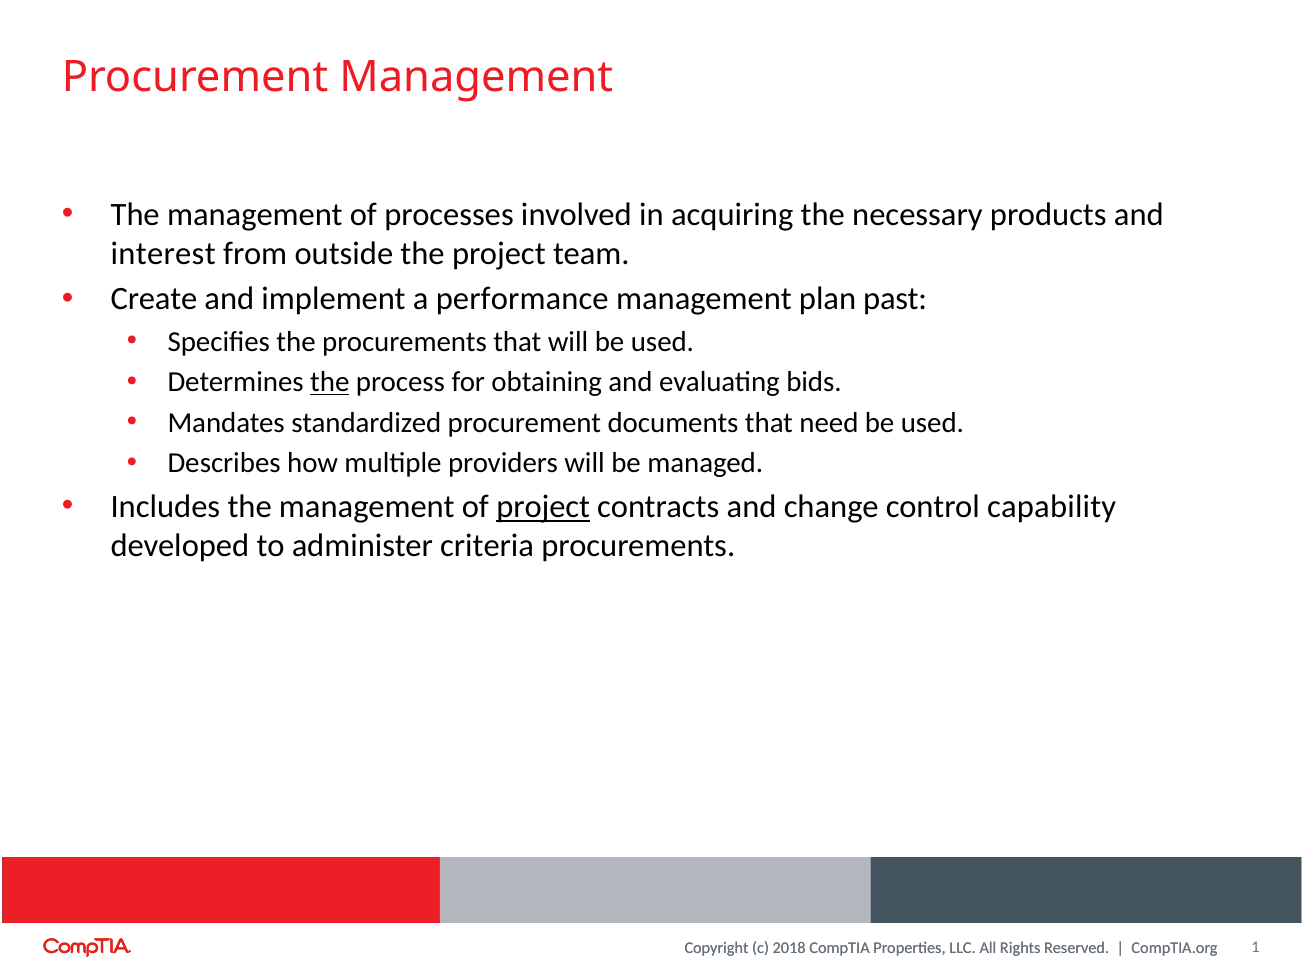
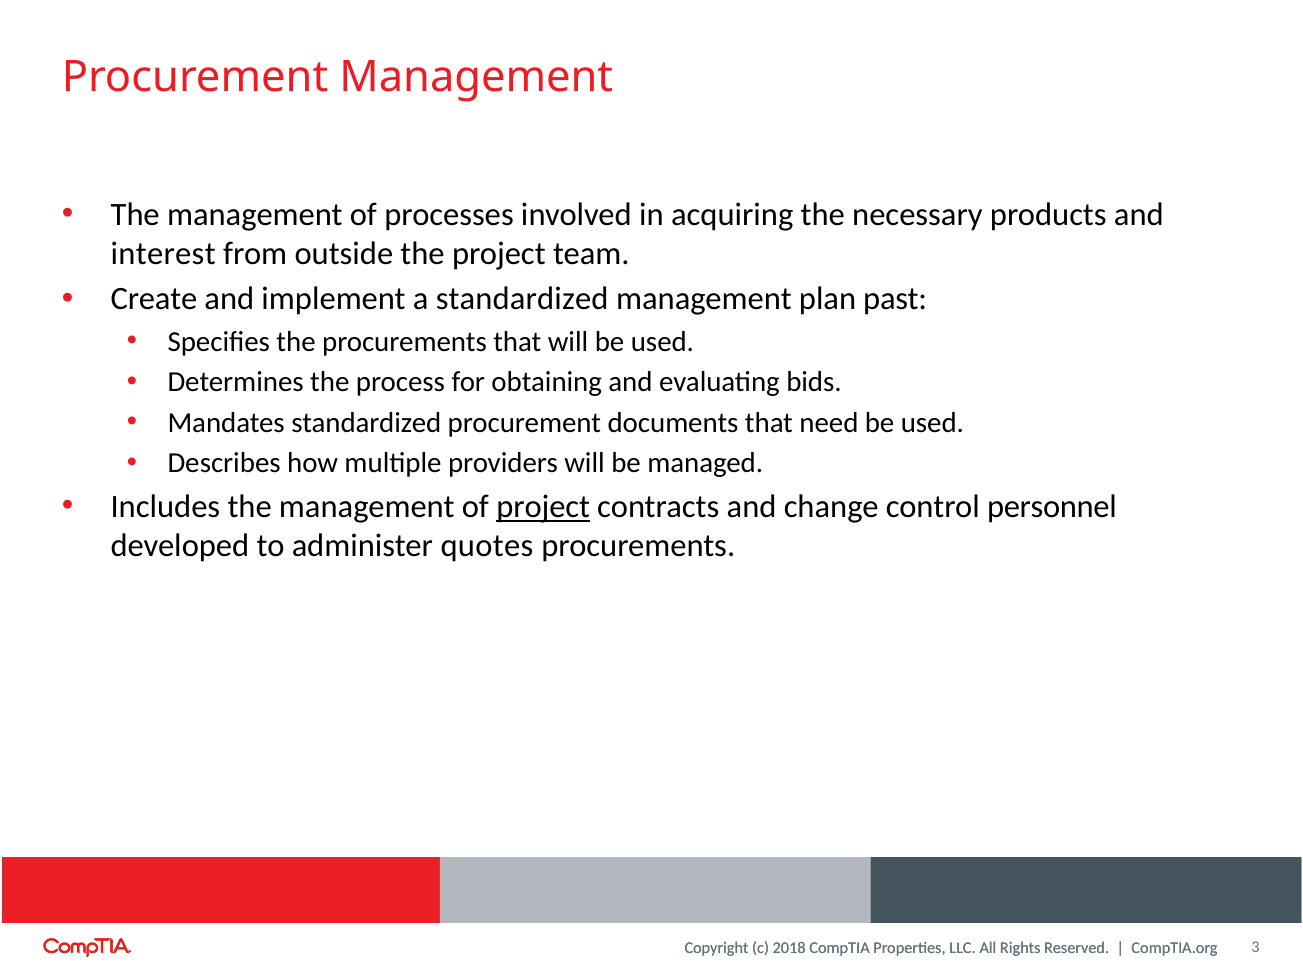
a performance: performance -> standardized (522, 299)
the underline: present -> none (330, 382)
capability: capability -> personnel (1052, 507)
criteria: criteria -> quotes (487, 546)
1: 1 -> 3 (1255, 948)
